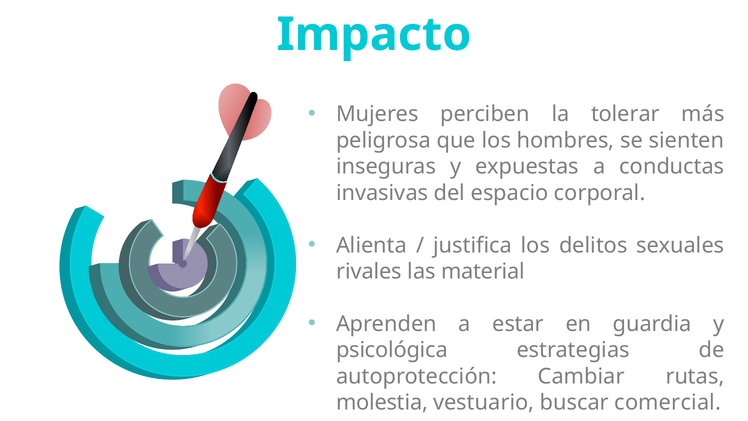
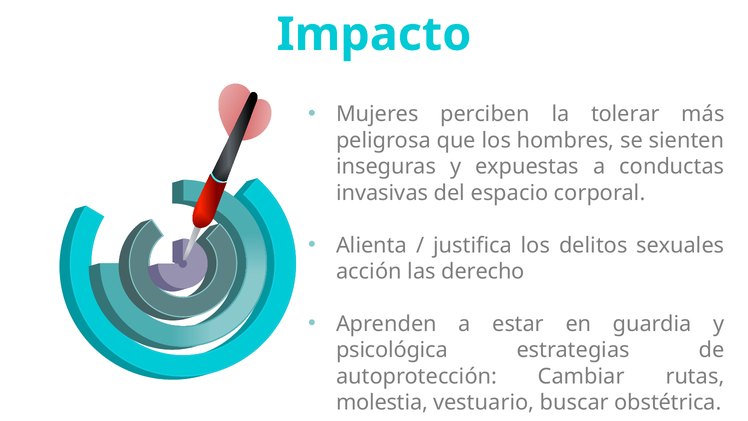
rivales: rivales -> acción (369, 271)
material: material -> derecho (483, 271)
comercial: comercial -> obstétrica (668, 402)
